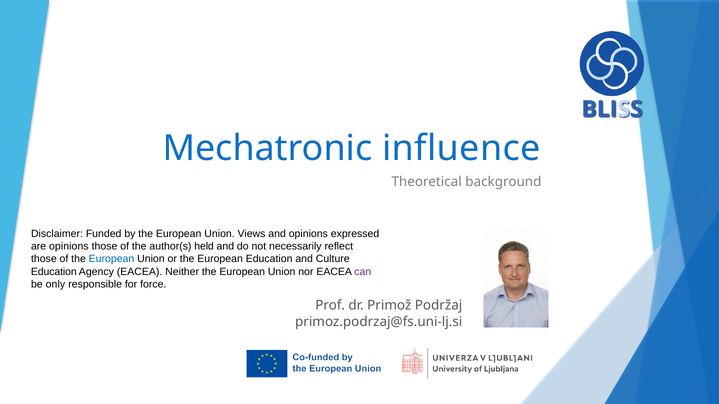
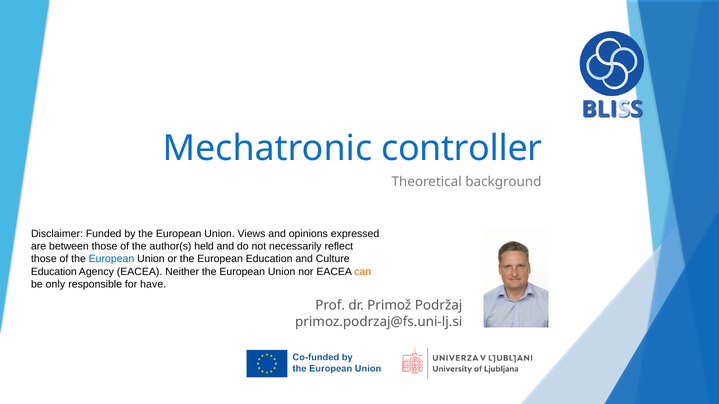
influence: influence -> controller (462, 149)
are opinions: opinions -> between (69, 247)
can colour: purple -> orange (363, 272)
force: force -> have (153, 284)
